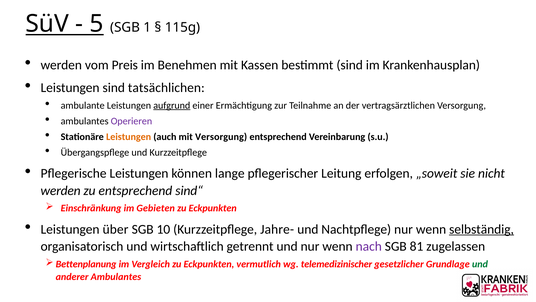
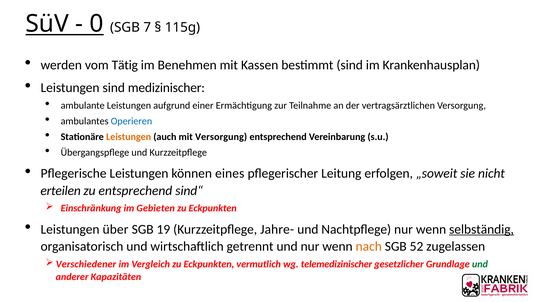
5: 5 -> 0 (97, 24)
1: 1 -> 7 (147, 27)
Preis: Preis -> Tätig (125, 65)
tatsächlichen: tatsächlichen -> medizinischer (166, 88)
aufgrund underline: present -> none (172, 105)
Operieren colour: purple -> blue (131, 121)
lange: lange -> eines (230, 173)
werden: werden -> erteilen (61, 190)
10: 10 -> 19 (163, 229)
nach colour: purple -> orange (369, 246)
81: 81 -> 52 (417, 246)
Bettenplanung: Bettenplanung -> Verschiedener (86, 264)
anderer Ambulantes: Ambulantes -> Kapazitäten (116, 276)
